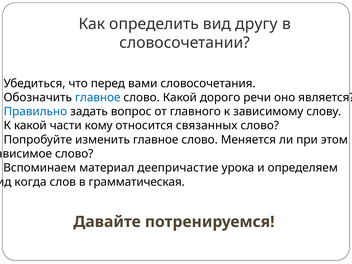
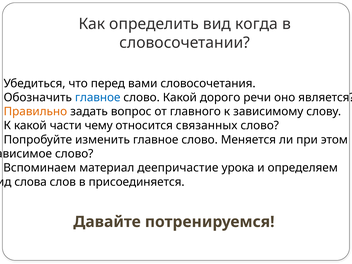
другу: другу -> когда (256, 24)
Правильно colour: blue -> orange (35, 112)
кому: кому -> чему (99, 126)
когда: когда -> слова (31, 182)
грамматическая: грамматическая -> присоединяется (137, 182)
